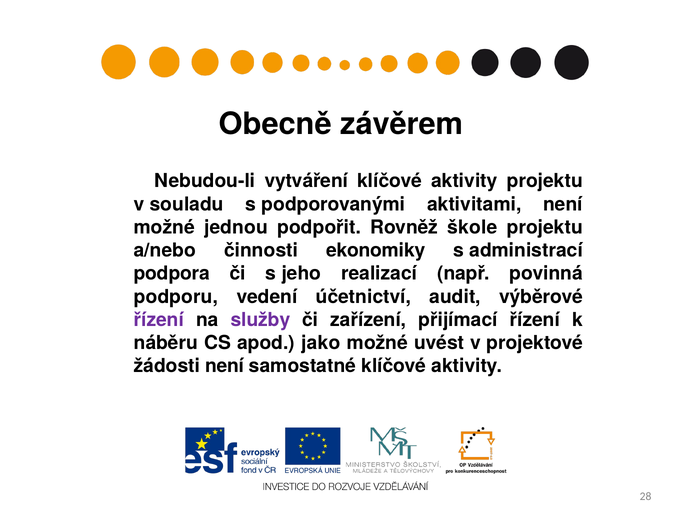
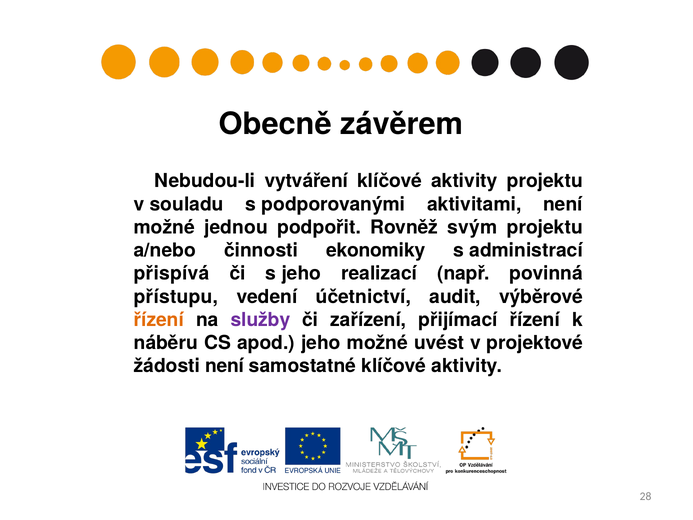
škole: škole -> svým (472, 227)
podpora: podpora -> přispívá (172, 273)
podporu: podporu -> přístupu (176, 297)
řízení colour: purple -> orange (159, 320)
apod jako: jako -> jeho (321, 343)
